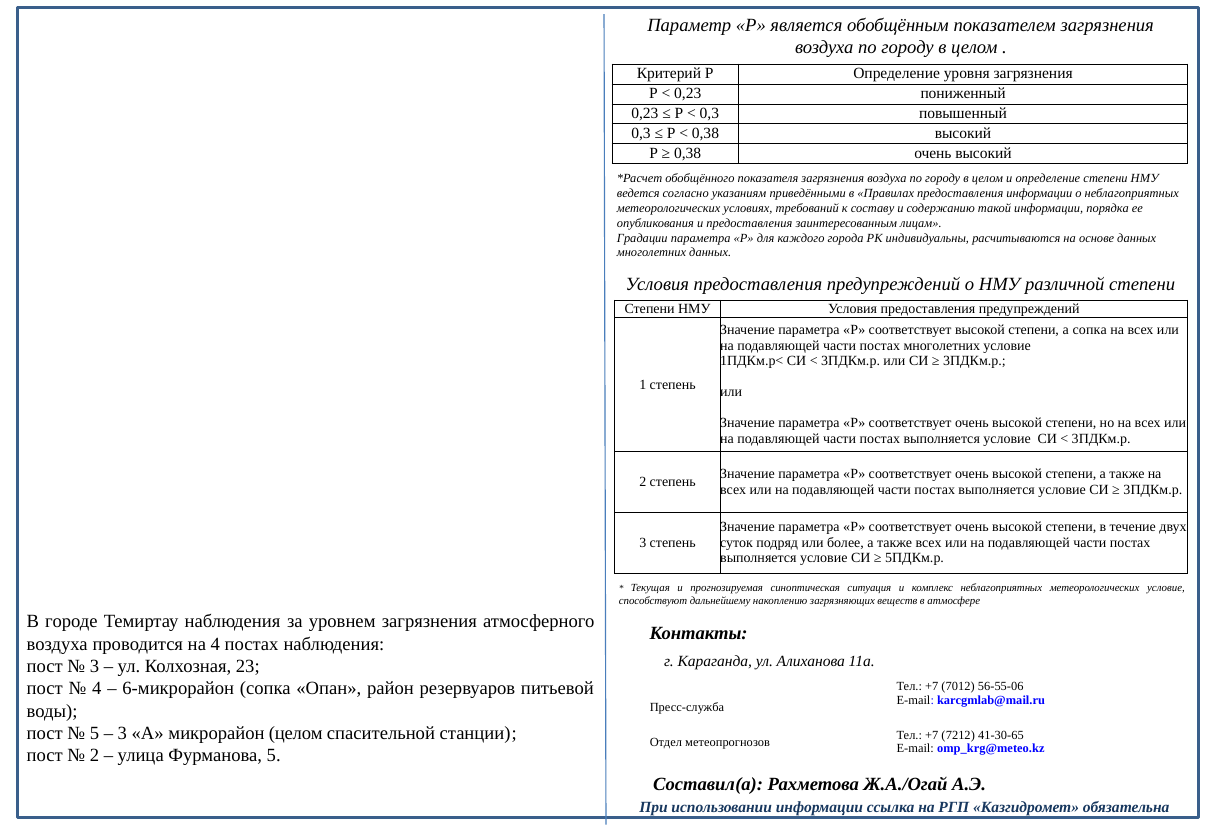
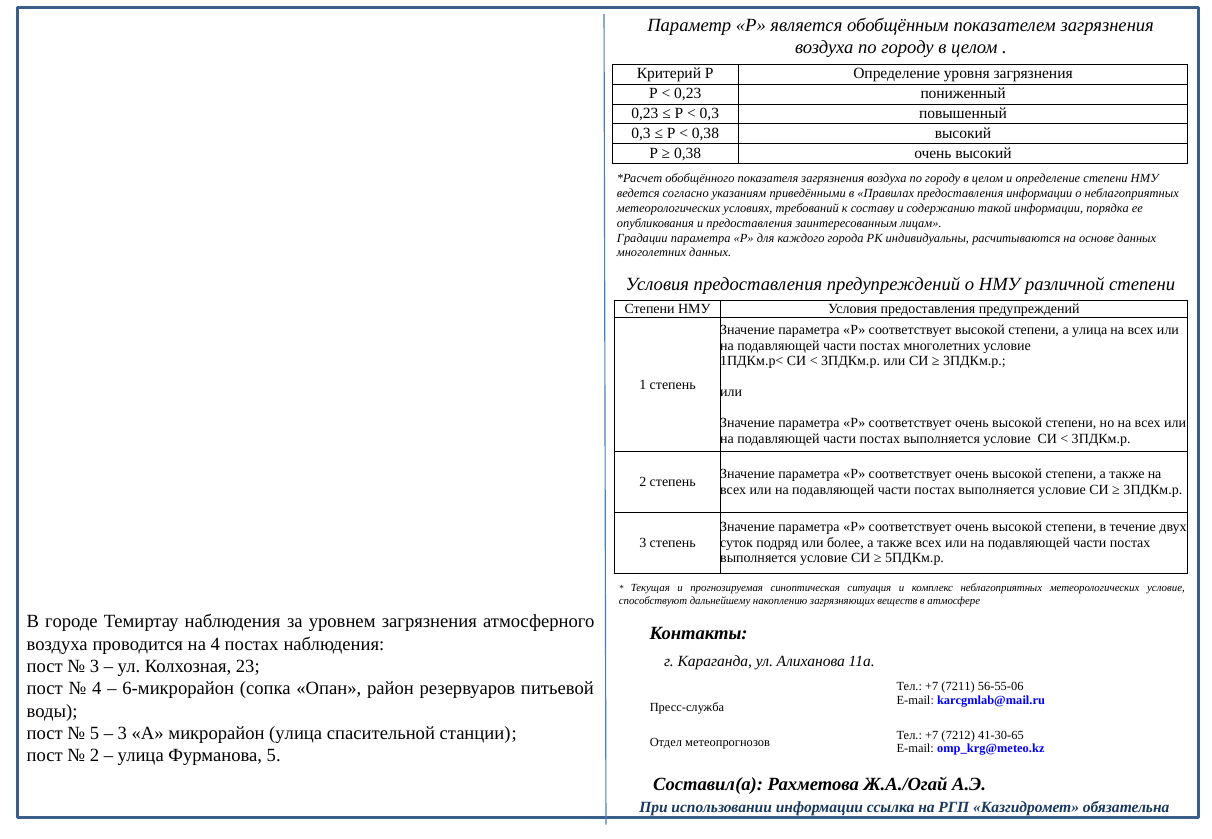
а сопка: сопка -> улица (1090, 330)
7012: 7012 -> 7211 (958, 687)
микрорайон целом: целом -> улица (296, 733)
